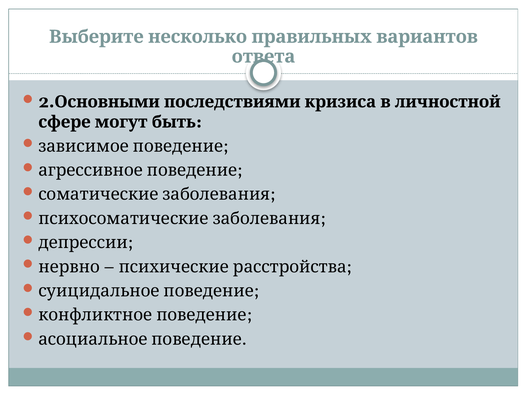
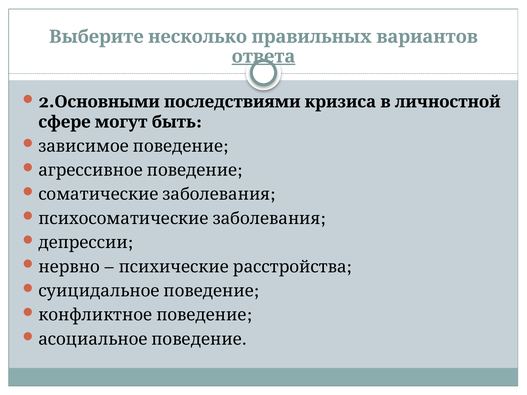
ответа underline: none -> present (264, 57)
